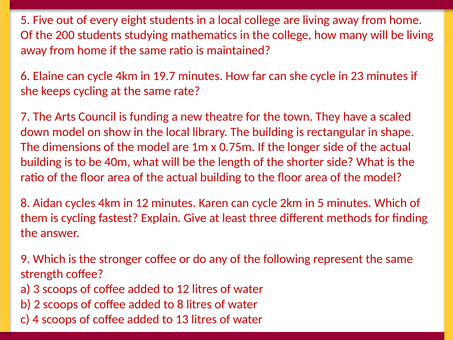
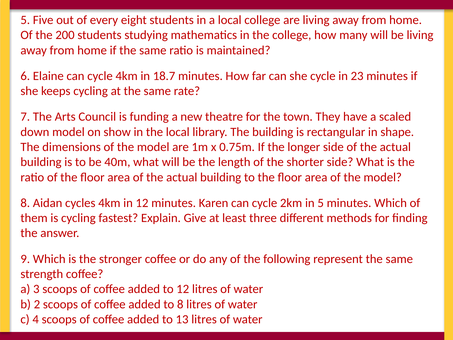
19.7: 19.7 -> 18.7 (164, 76)
